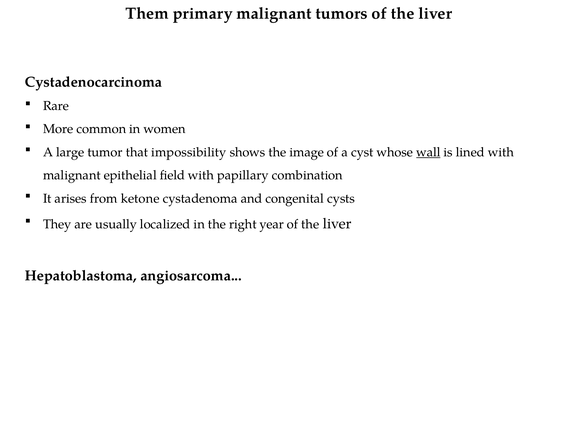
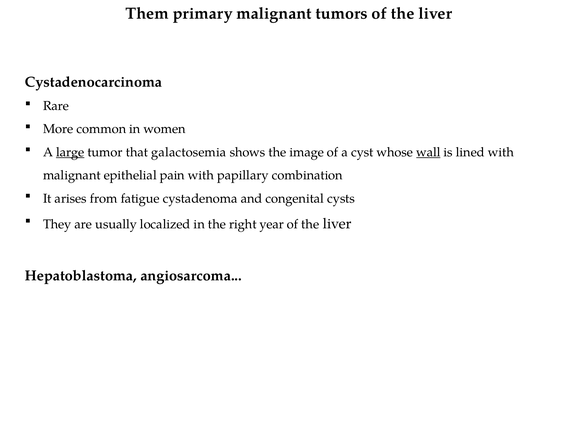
large underline: none -> present (70, 152)
impossibility: impossibility -> galactosemia (189, 152)
field: field -> pain (172, 175)
ketone: ketone -> fatigue (140, 198)
